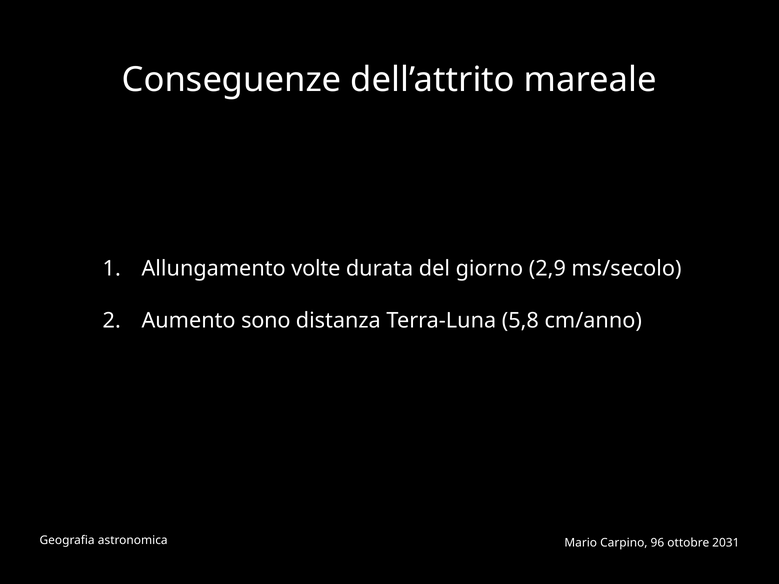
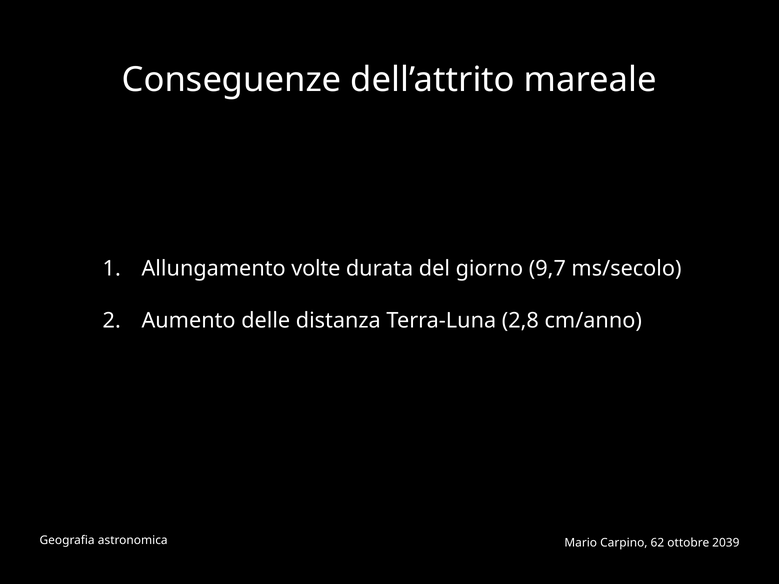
2,9: 2,9 -> 9,7 (547, 269)
sono: sono -> delle (266, 321)
5,8: 5,8 -> 2,8 (520, 321)
96: 96 -> 62 (657, 543)
2031: 2031 -> 2039 (726, 543)
